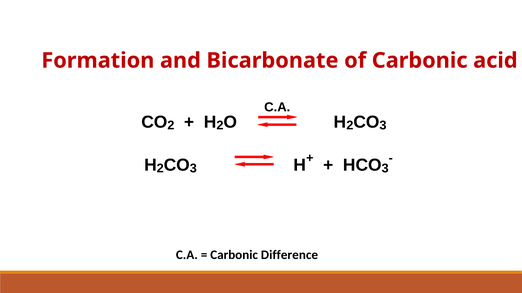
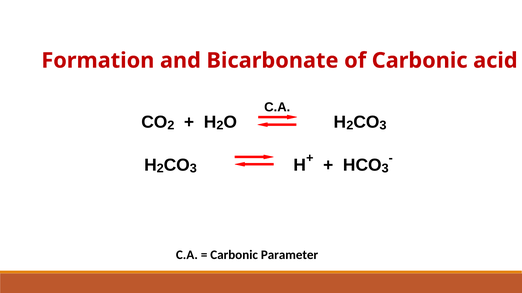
Difference: Difference -> Parameter (289, 255)
